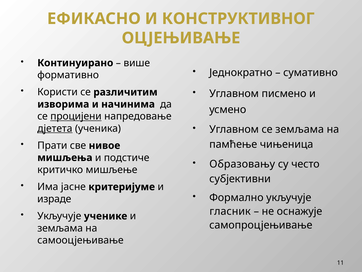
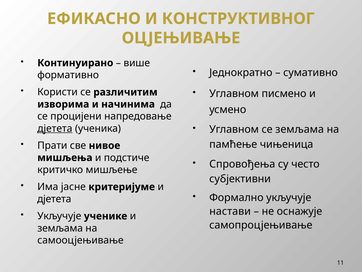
процијени underline: present -> none (76, 116)
Образовању: Образовању -> Спровођења (242, 164)
израде: израде -> дјетета (54, 199)
гласник: гласник -> настави (230, 211)
